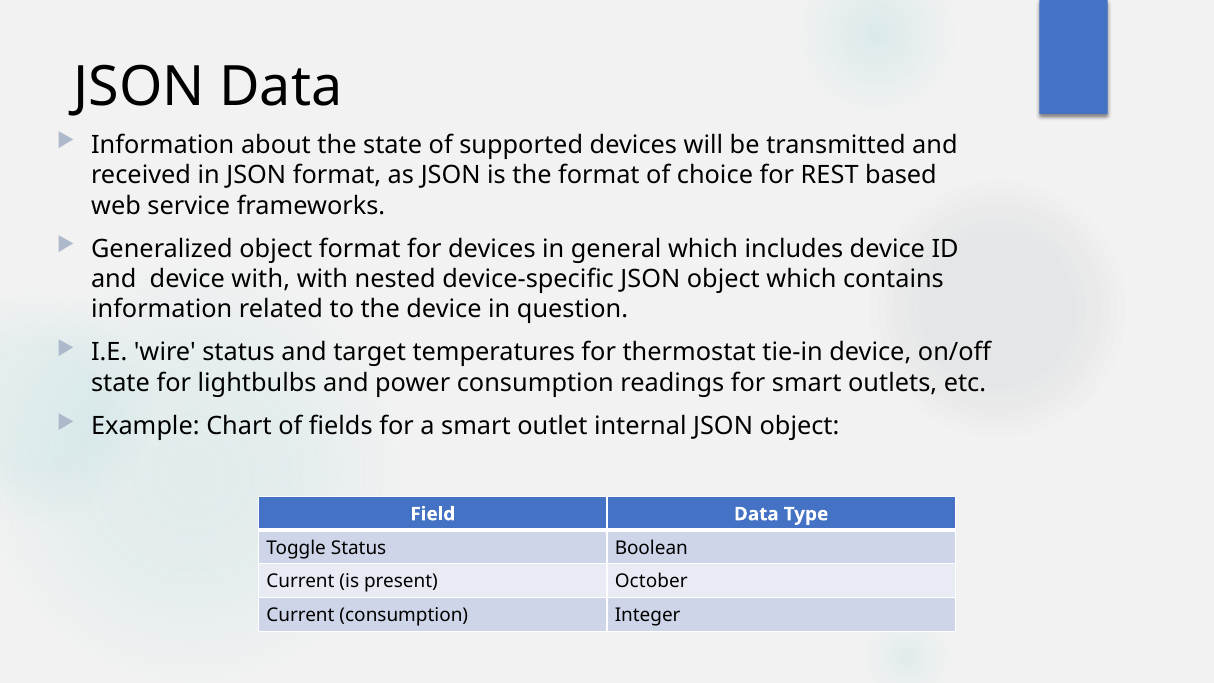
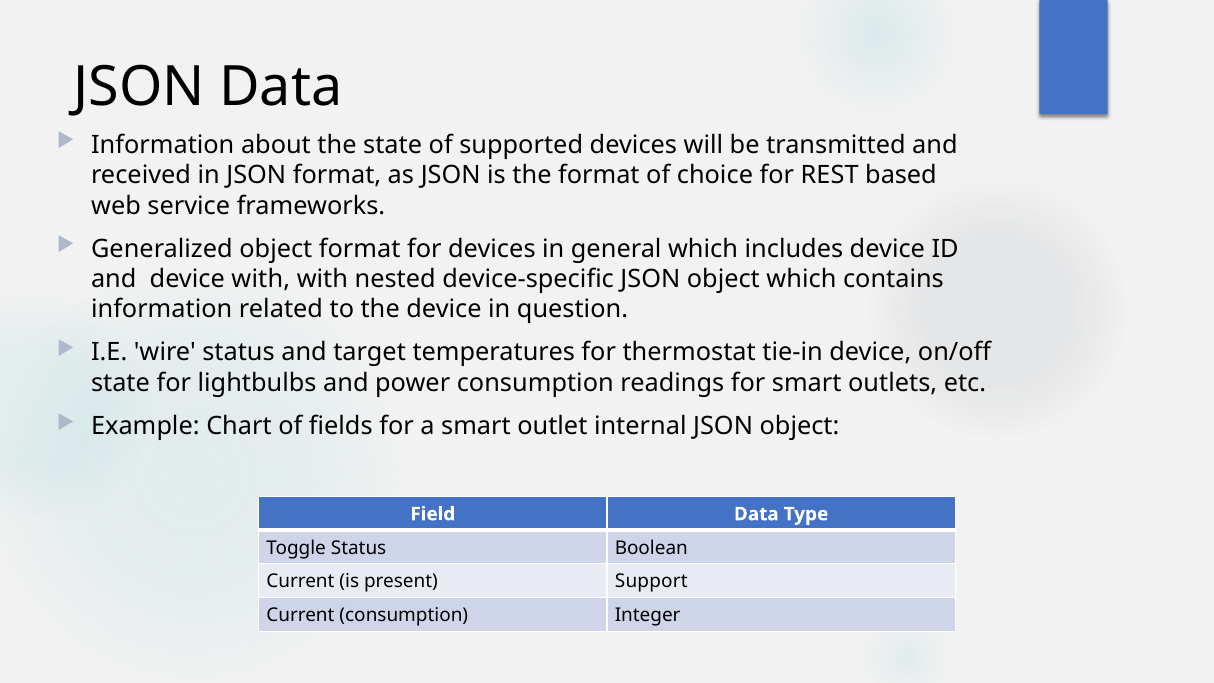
October: October -> Support (651, 582)
